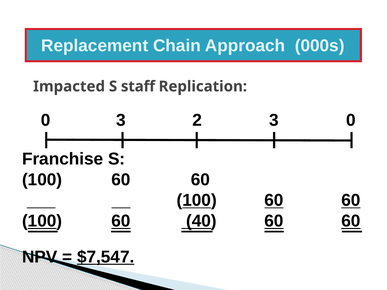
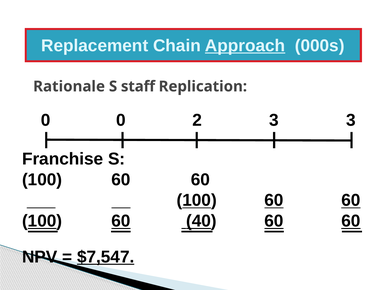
Approach underline: none -> present (245, 46)
Impacted: Impacted -> Rationale (69, 86)
0 3: 3 -> 0 (121, 120)
3 0: 0 -> 3 (351, 120)
